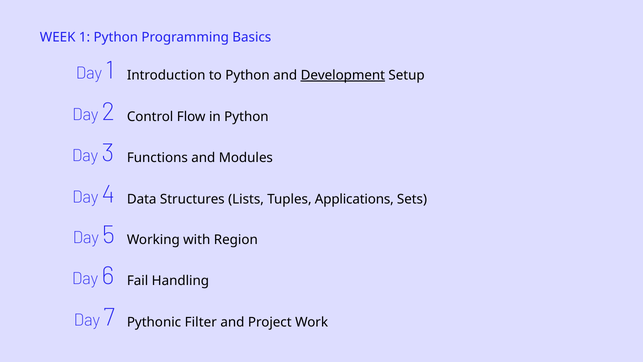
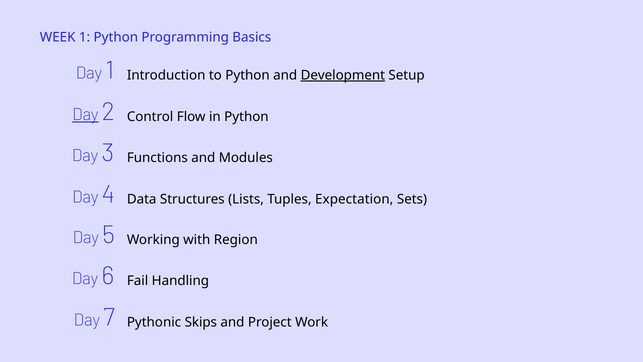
Day underline: none -> present (85, 114)
Applications: Applications -> Expectation (354, 199)
Filter: Filter -> Skips (201, 322)
